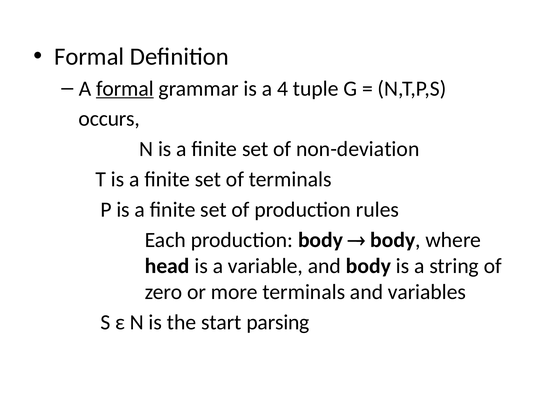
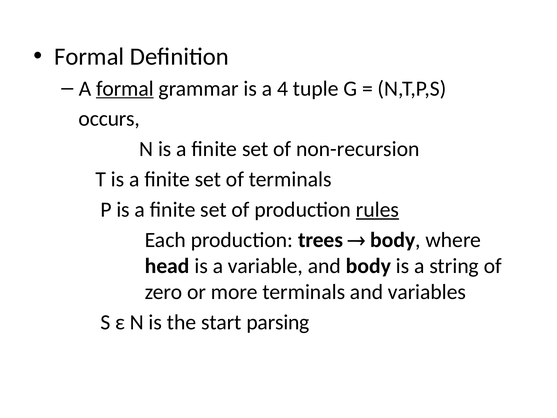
non-deviation: non-deviation -> non-recursion (358, 149)
rules underline: none -> present (377, 210)
production body: body -> trees (321, 240)
